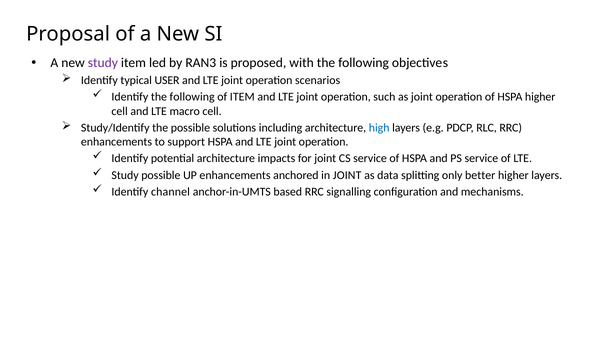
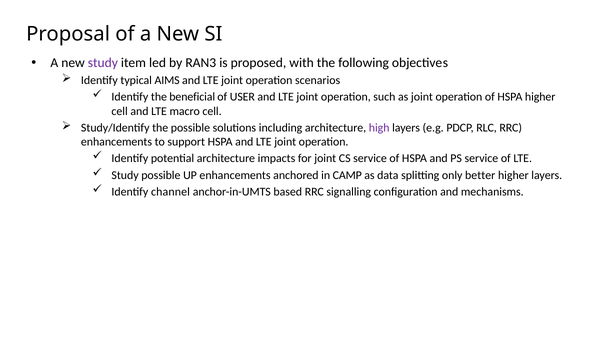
USER: USER -> AIMS (167, 80)
Identify the following: following -> beneficial (192, 97)
of ITEM: ITEM -> USER (242, 97)
high colour: blue -> purple (379, 128)
in JOINT: JOINT -> CAMP (347, 175)
